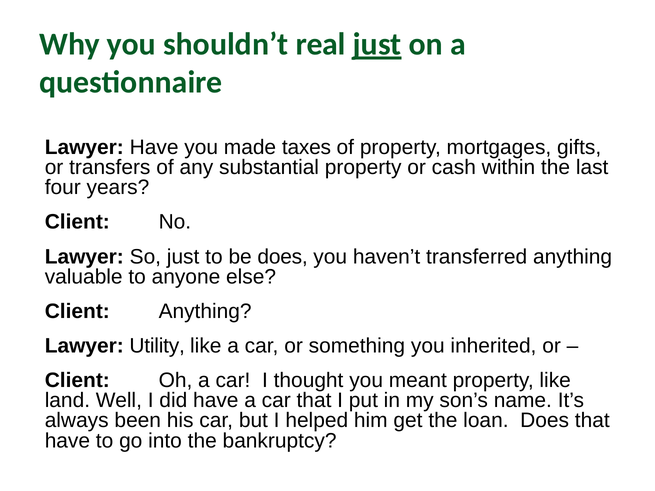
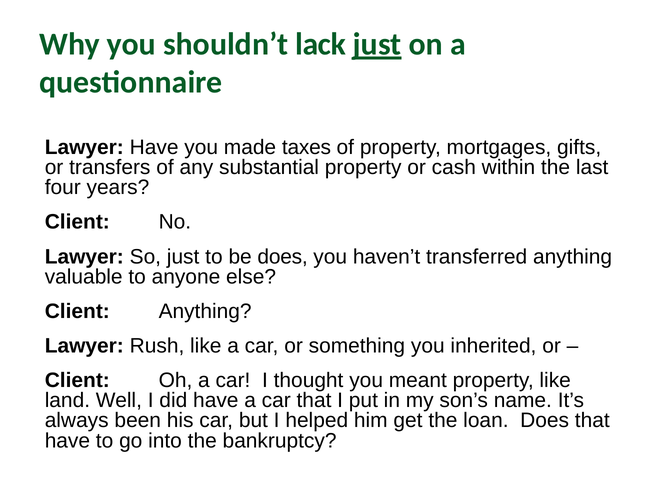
real: real -> lack (321, 44)
Utility: Utility -> Rush (157, 346)
